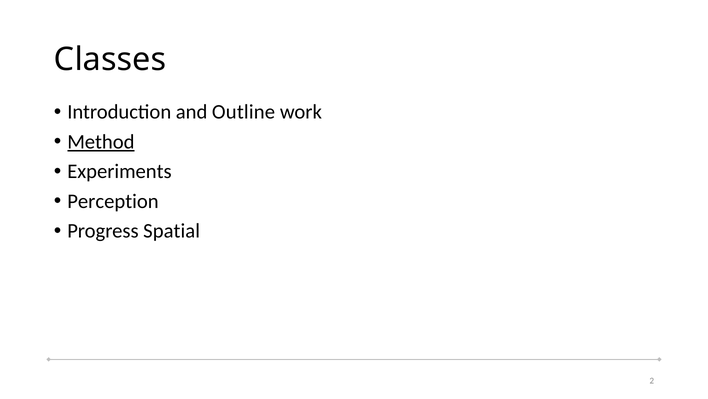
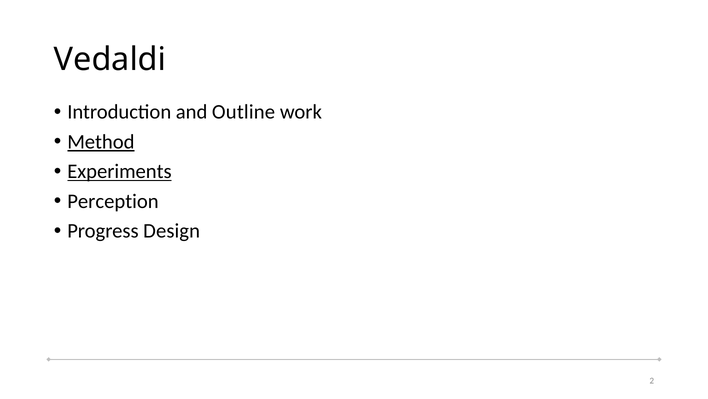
Classes: Classes -> Vedaldi (110, 59)
Experiments underline: none -> present (119, 171)
Spatial: Spatial -> Design (172, 231)
